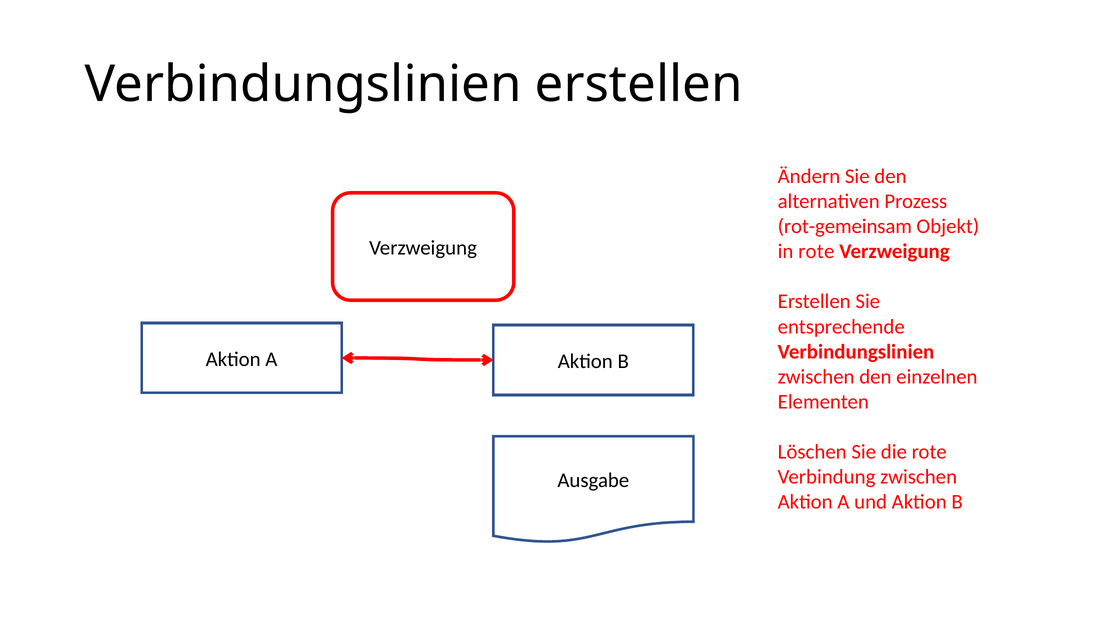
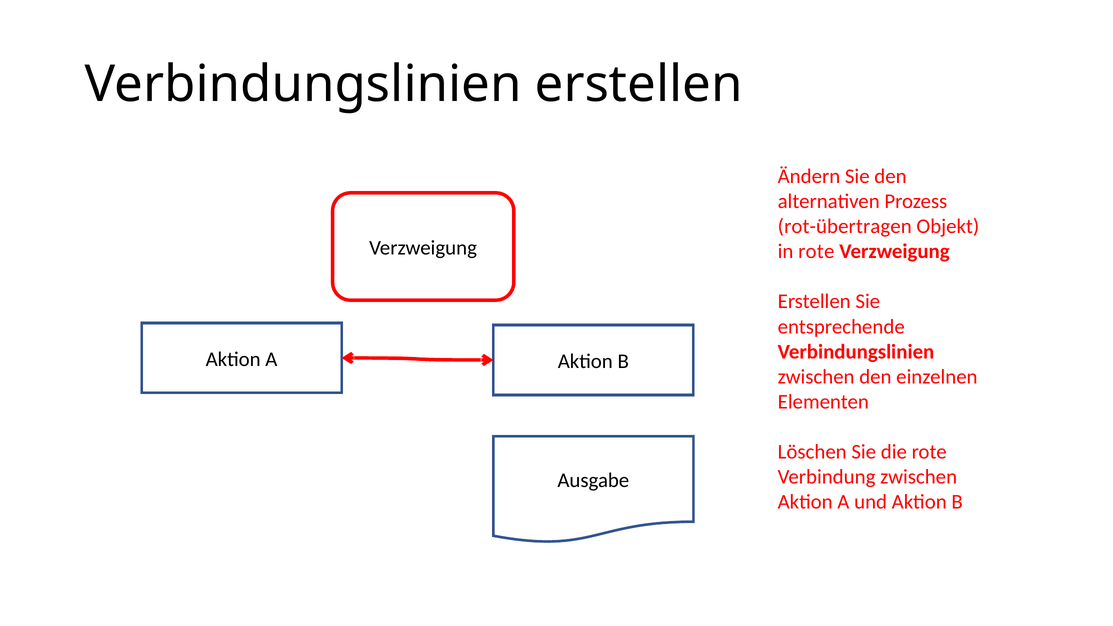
rot-gemeinsam: rot-gemeinsam -> rot-übertragen (845, 227)
